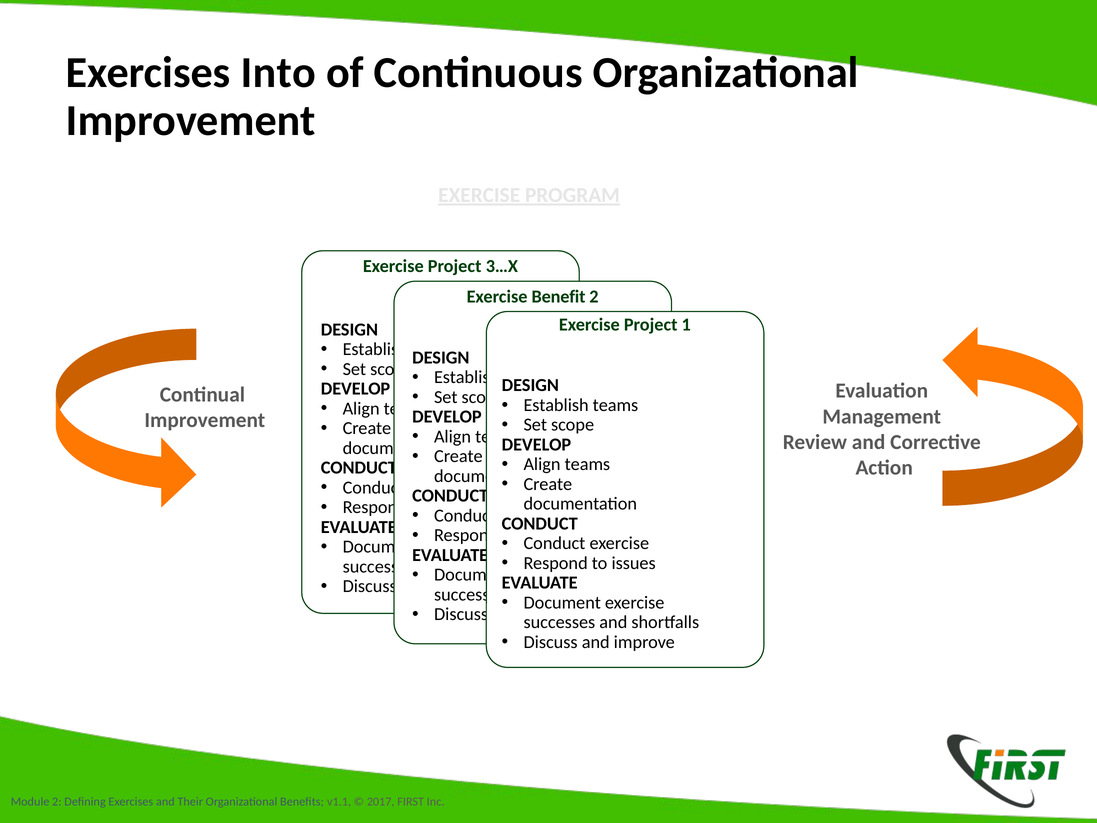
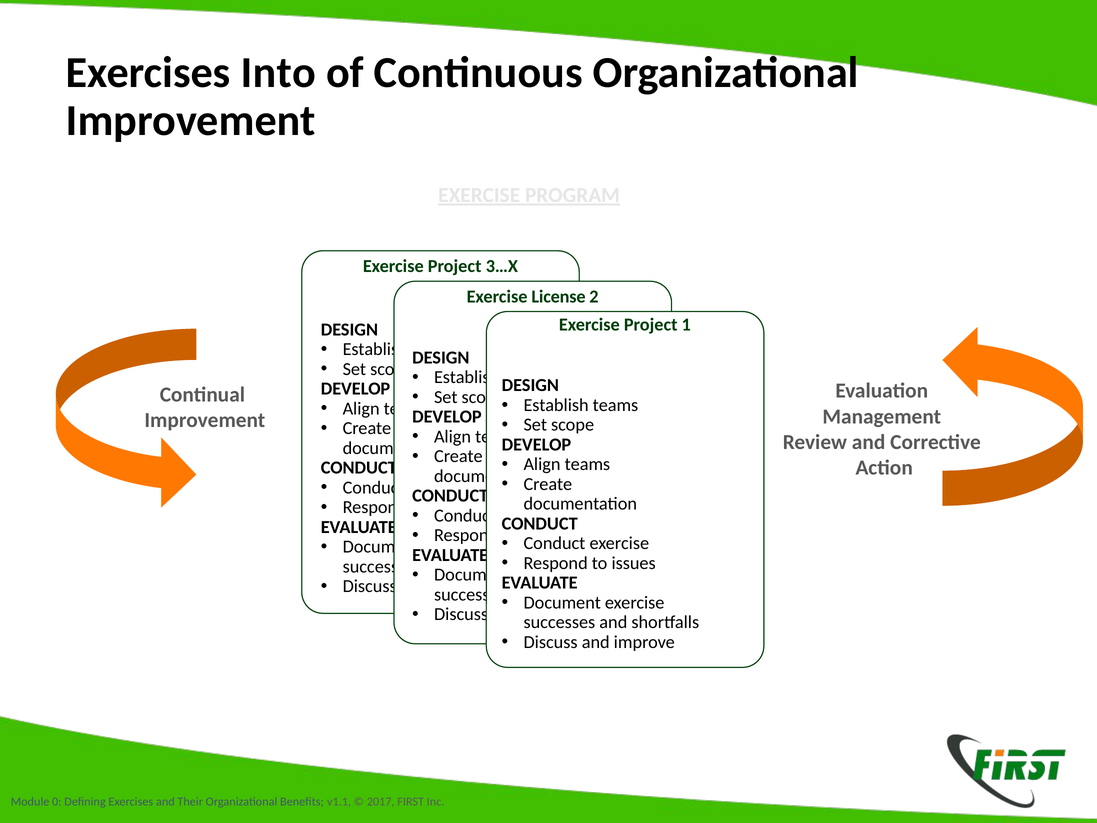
Benefit: Benefit -> License (559, 297)
2: 2 -> 0 (57, 801)
